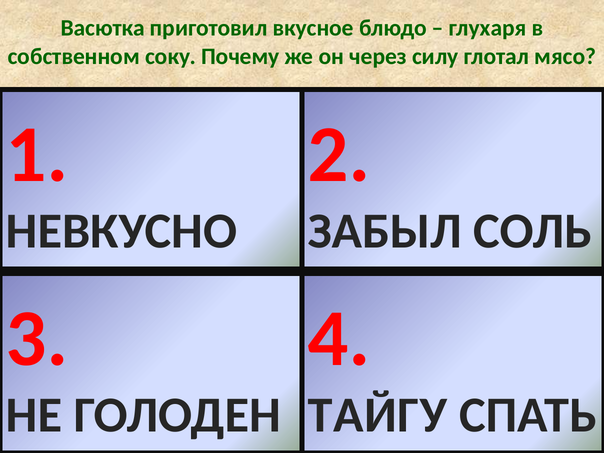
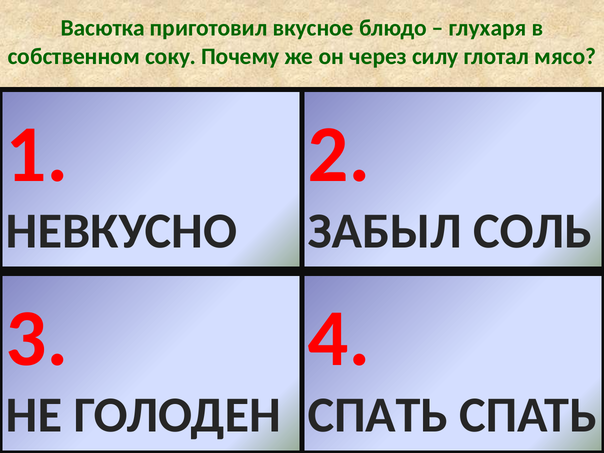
ТАЙГУ: ТАЙГУ -> СПАТЬ (378, 415)
